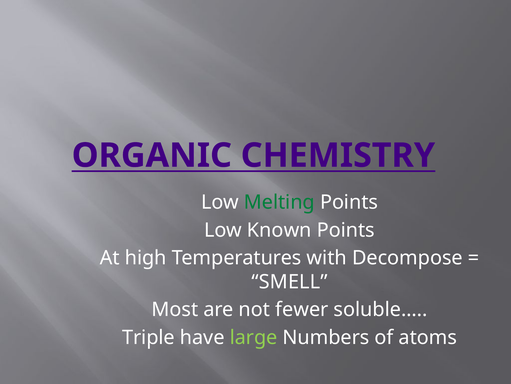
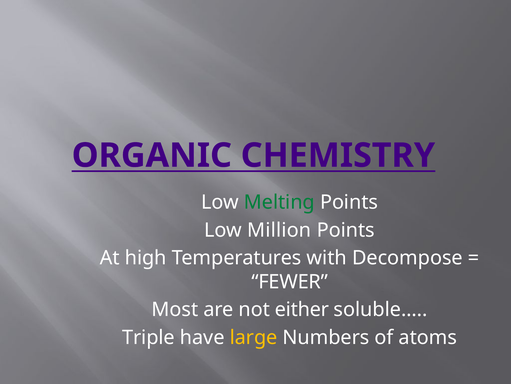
Known: Known -> Million (279, 230)
SMELL: SMELL -> FEWER (290, 281)
fewer: fewer -> either (302, 309)
large colour: light green -> yellow (254, 337)
